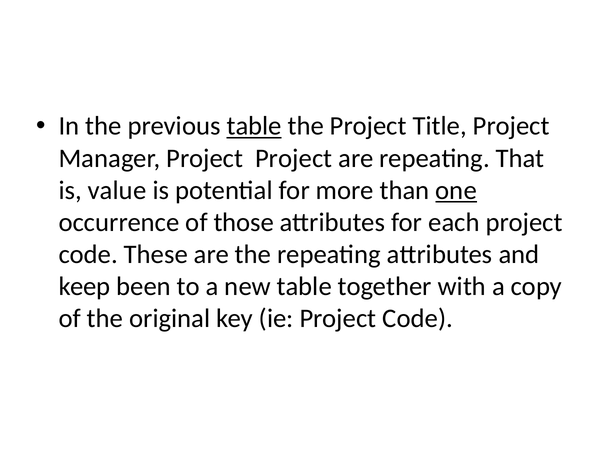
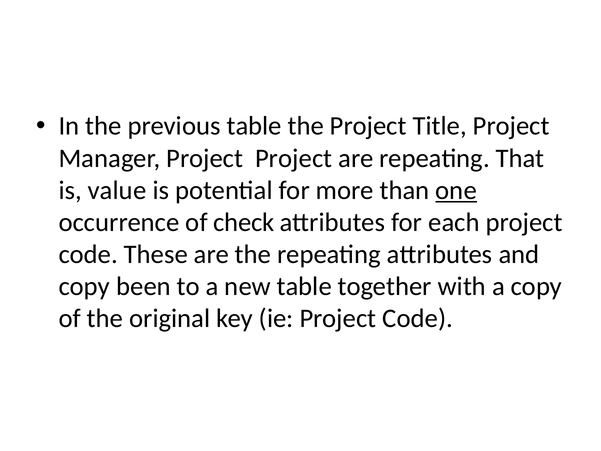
table underline: present -> none (254, 126)
those: those -> check (244, 222)
keep: keep -> copy (84, 286)
